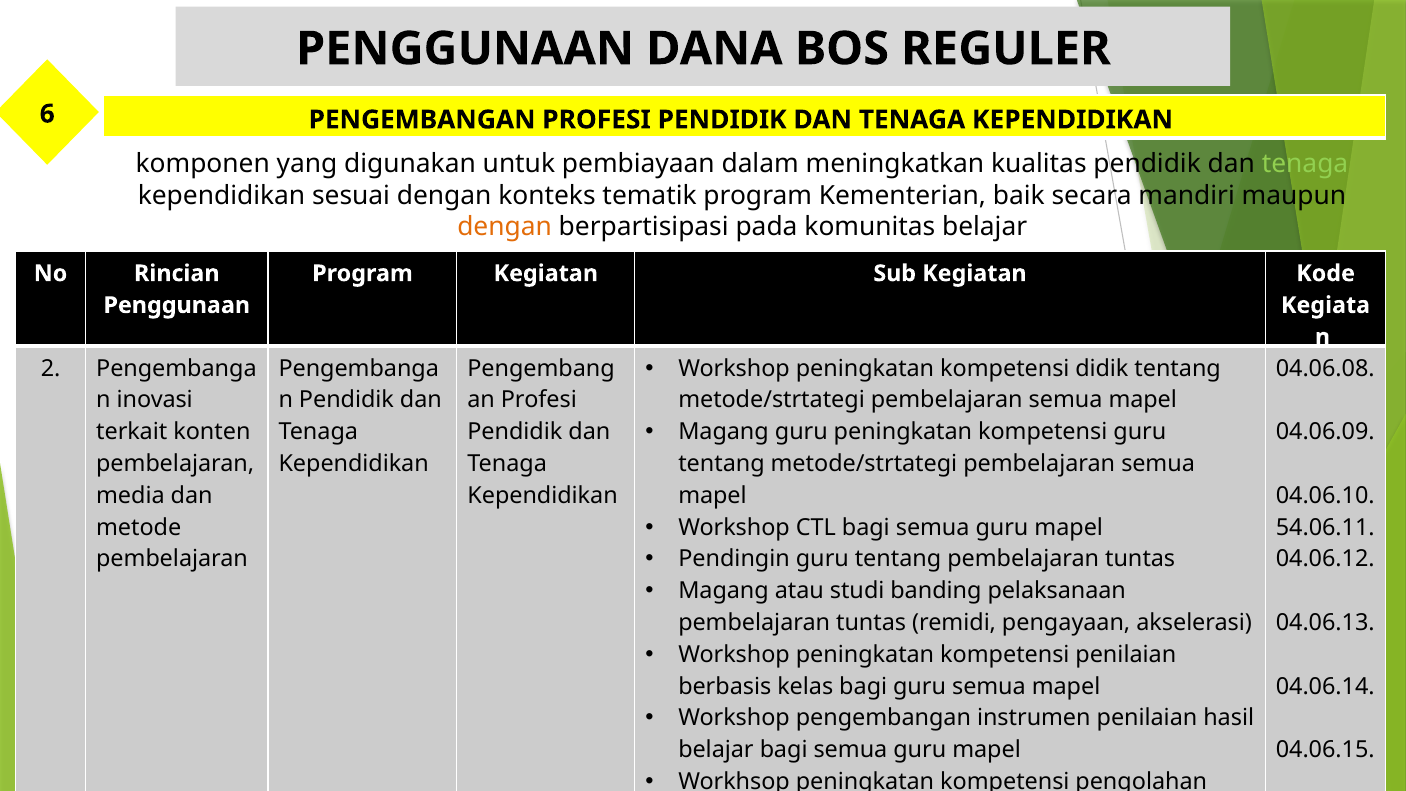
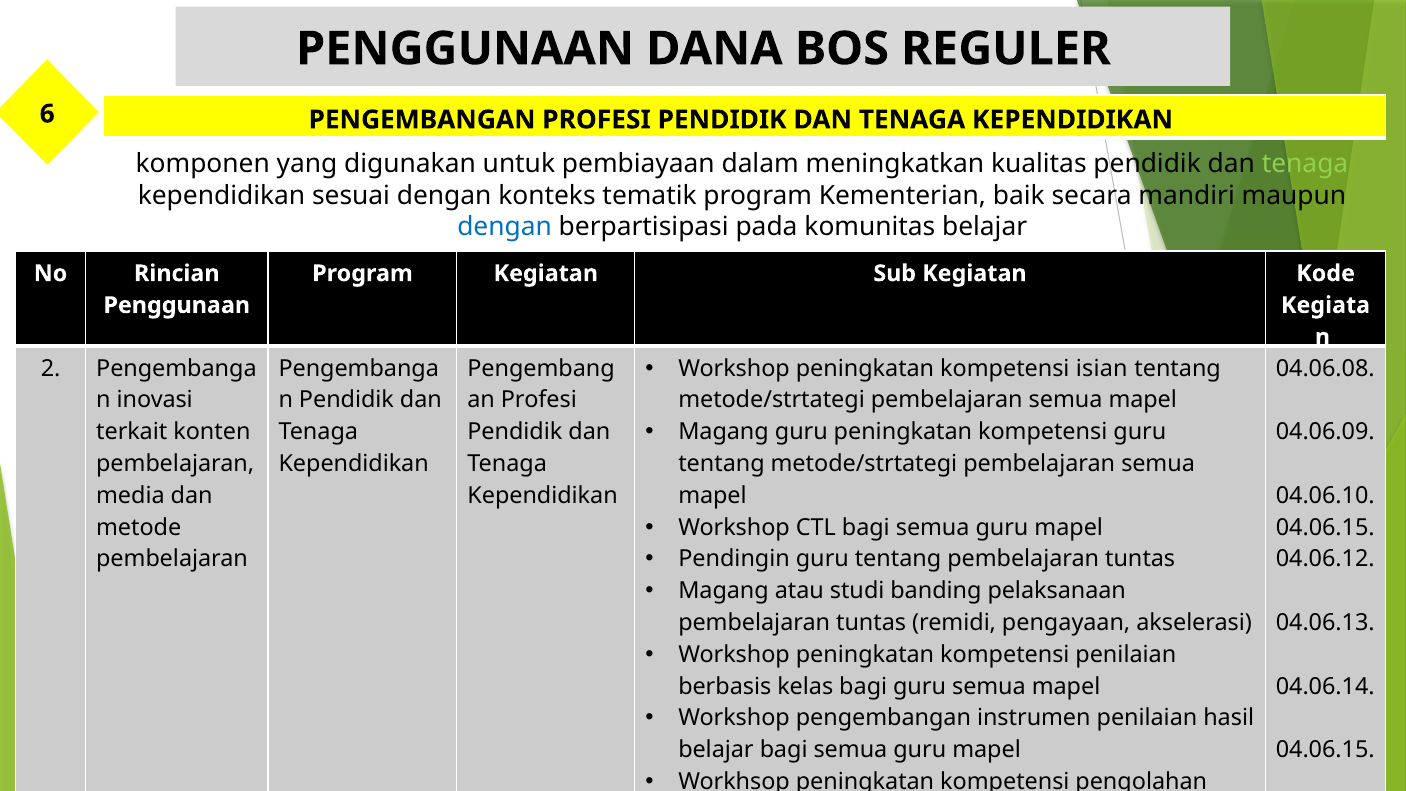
dengan colour: orange -> blue (505, 227)
kompetensi didik: didik -> isian (1102, 368)
54.06.11: 54.06.11 -> 04.06.15 (1325, 527)
